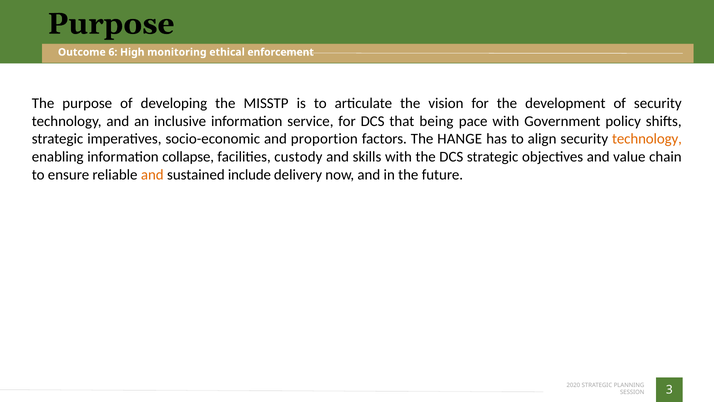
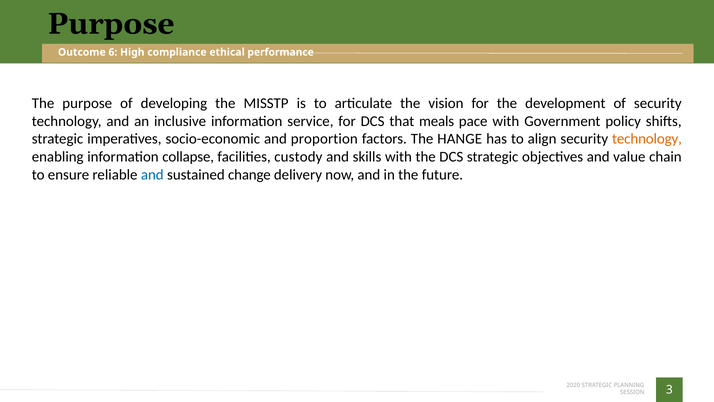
monitoring: monitoring -> compliance (177, 52)
enforcement: enforcement -> performance (281, 52)
being: being -> meals (437, 121)
and colour: orange -> blue (152, 175)
include: include -> change (249, 175)
